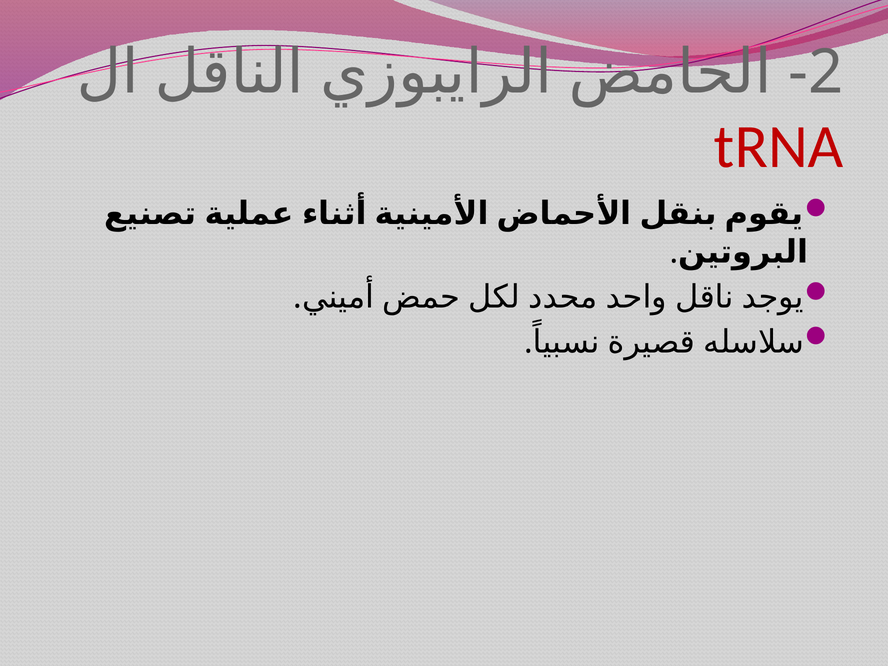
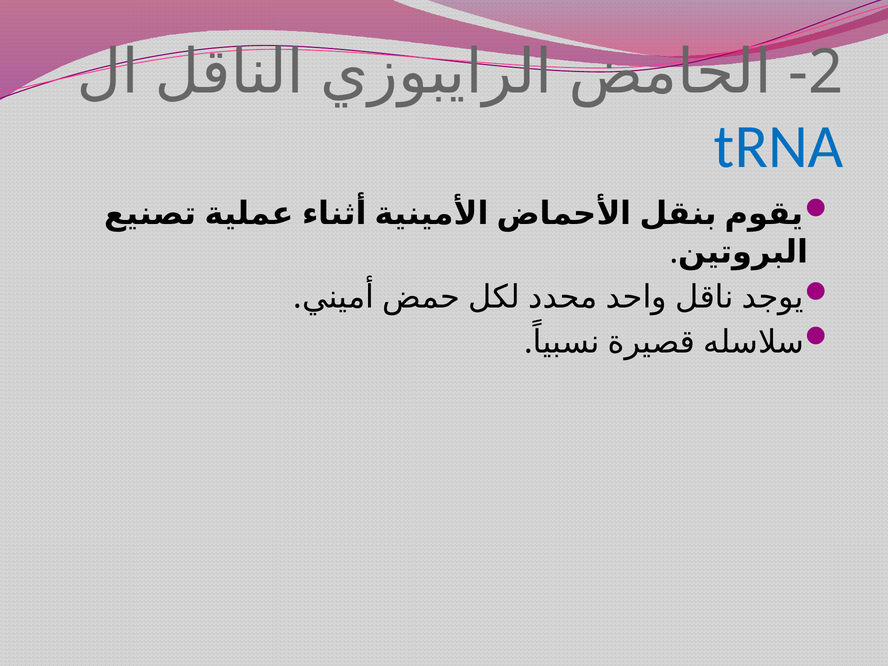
tRNA colour: red -> blue (779, 147)
